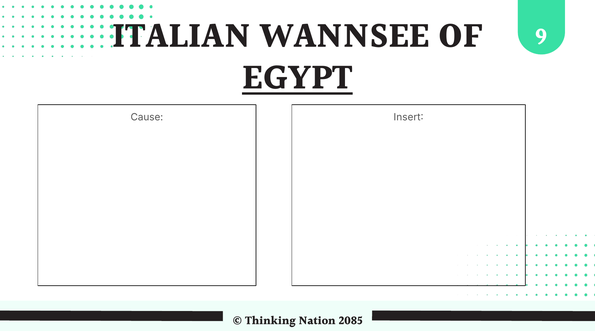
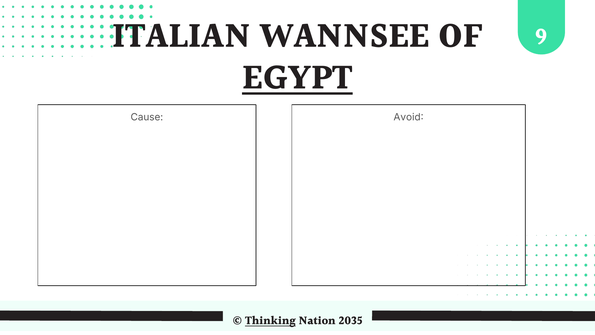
Insert: Insert -> Avoid (409, 117)
Thinking underline: none -> present (270, 321)
2085: 2085 -> 2035 (350, 321)
